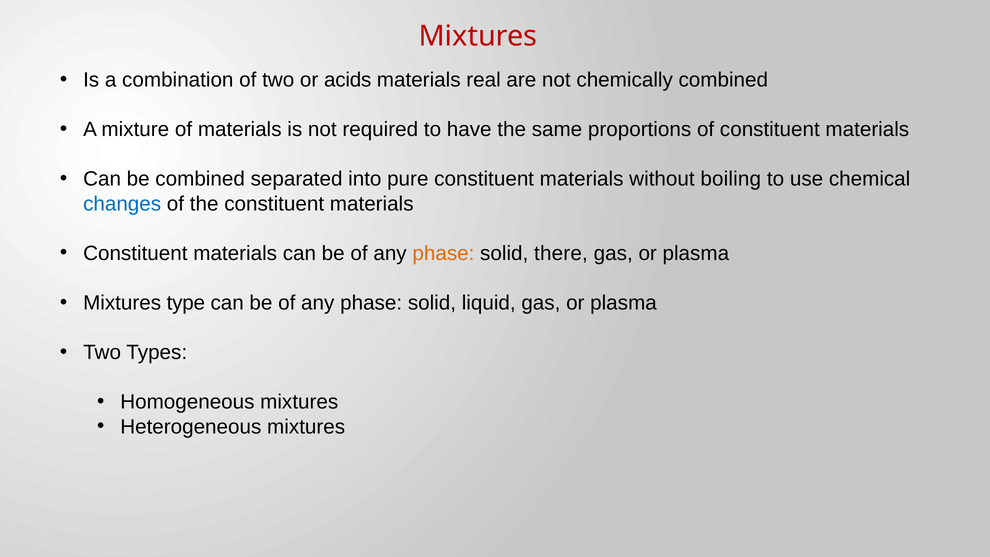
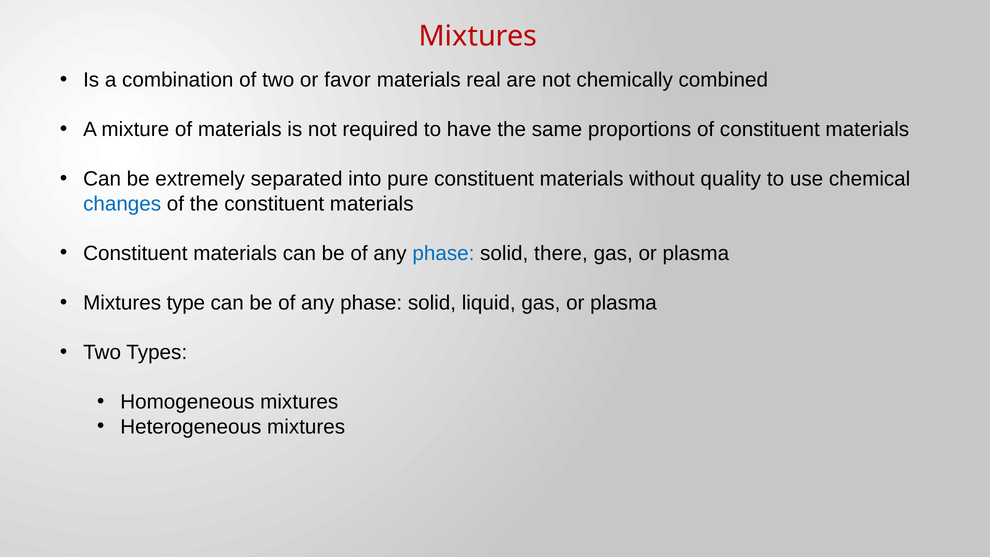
acids: acids -> favor (347, 80)
be combined: combined -> extremely (200, 179)
boiling: boiling -> quality (731, 179)
phase colour: orange -> blue (443, 253)
